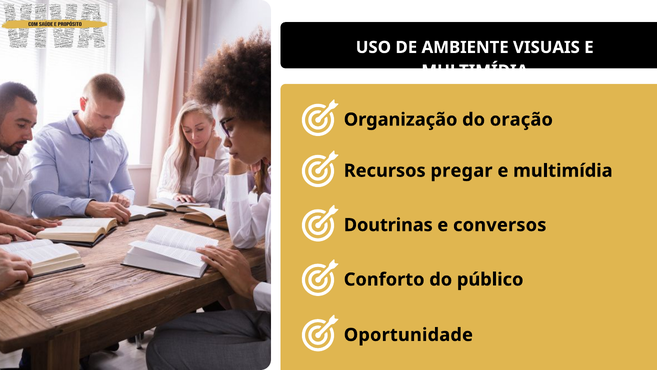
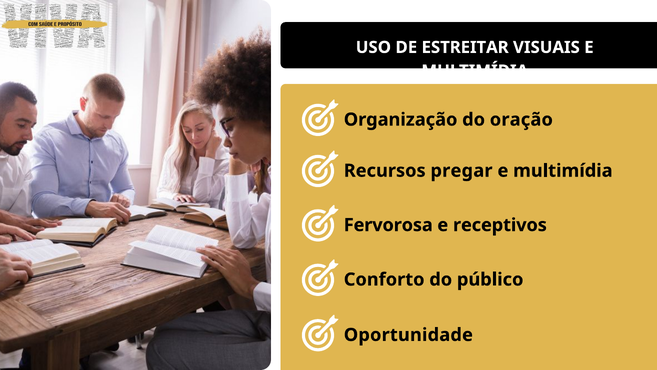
AMBIENTE: AMBIENTE -> ESTREITAR (465, 47)
Doutrinas: Doutrinas -> Fervorosa (388, 225)
conversos: conversos -> receptivos (500, 225)
